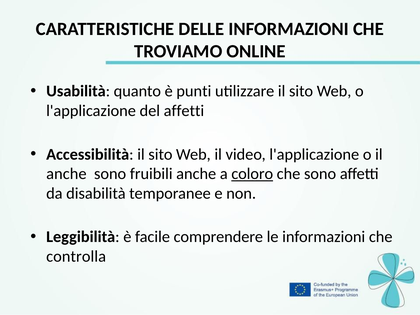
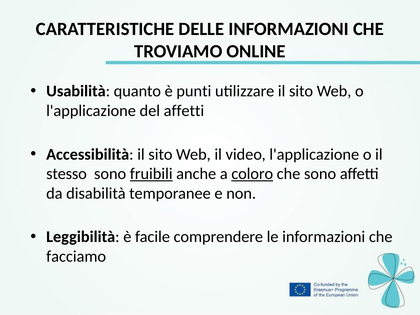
anche: anche -> stesso (66, 174)
fruibili underline: none -> present (151, 174)
controlla: controlla -> facciamo (76, 257)
